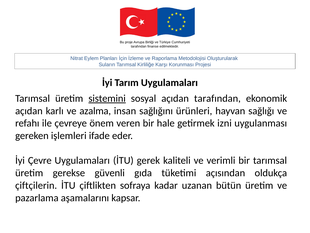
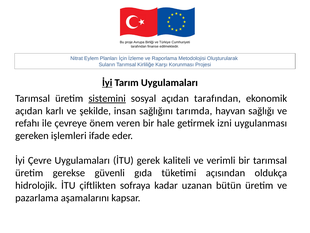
İyi underline: none -> present (107, 83)
azalma: azalma -> şekilde (95, 111)
ürünleri: ürünleri -> tarımda (194, 111)
çiftçilerin: çiftçilerin -> hidrolojik (36, 185)
